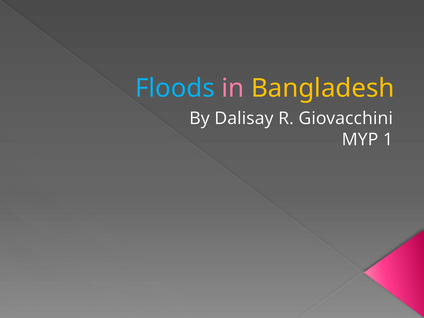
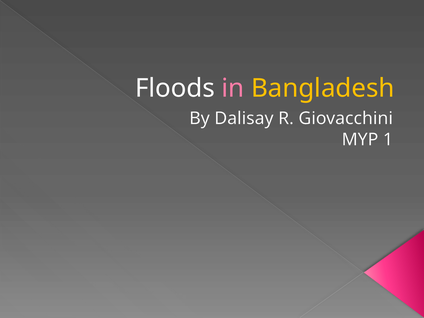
Floods colour: light blue -> white (175, 88)
